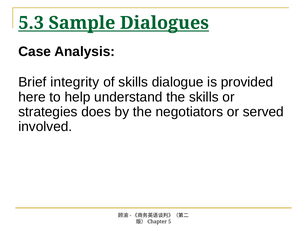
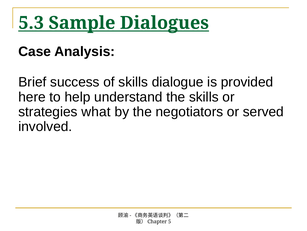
integrity: integrity -> success (75, 82)
does: does -> what (96, 111)
